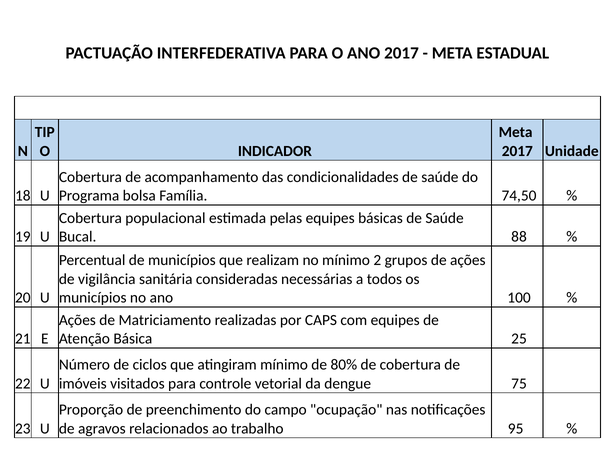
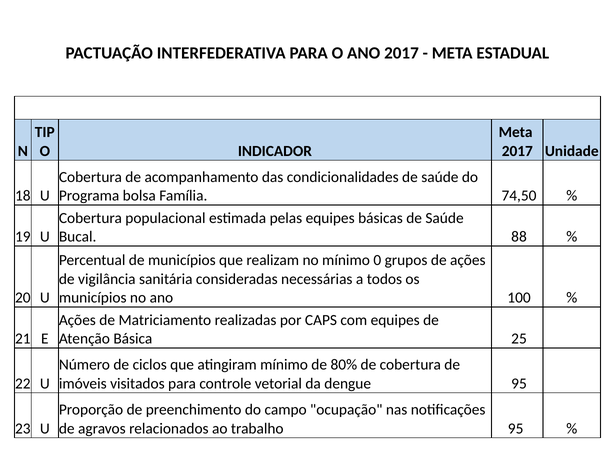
2: 2 -> 0 (377, 260)
dengue 75: 75 -> 95 (519, 383)
